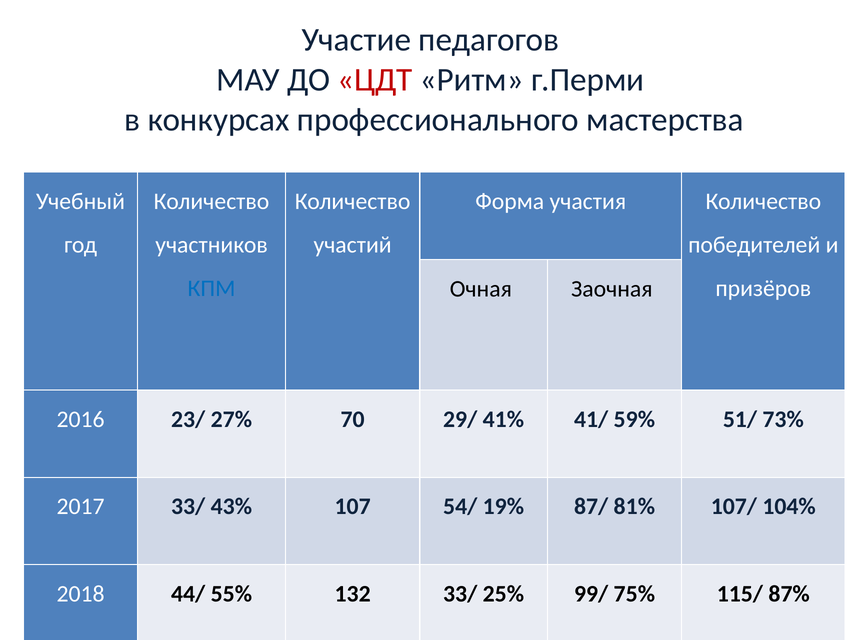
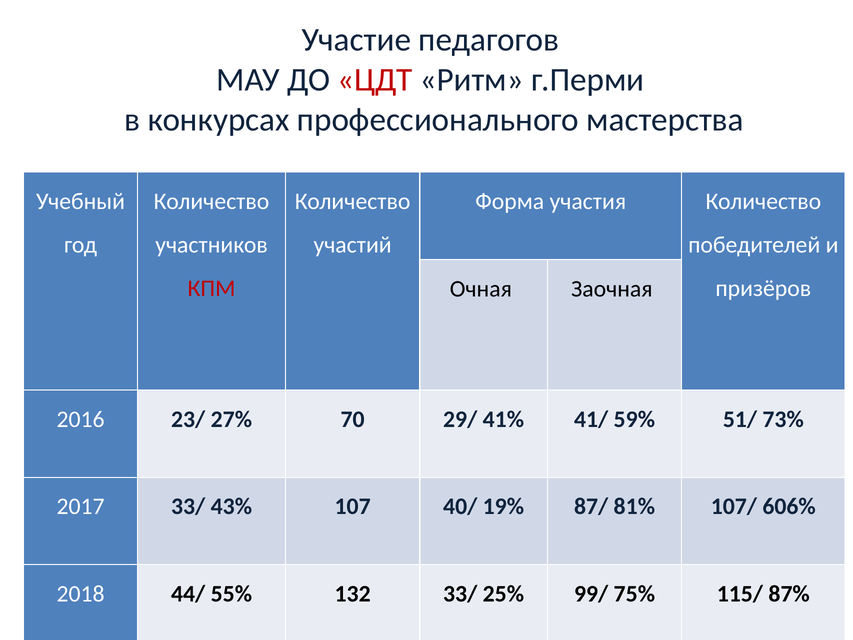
КПМ colour: blue -> red (212, 288)
54/: 54/ -> 40/ (460, 506)
104%: 104% -> 606% (789, 506)
